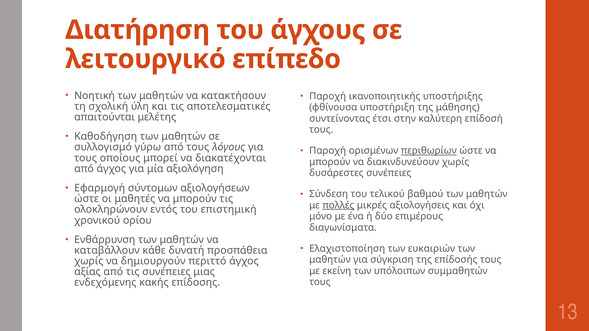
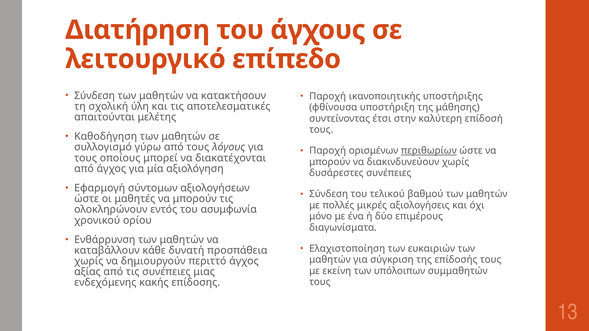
Νοητική: Νοητική -> Σύνδεση (95, 96)
πολλές underline: present -> none (338, 205)
επιστημική: επιστημική -> ασυμφωνία (229, 210)
